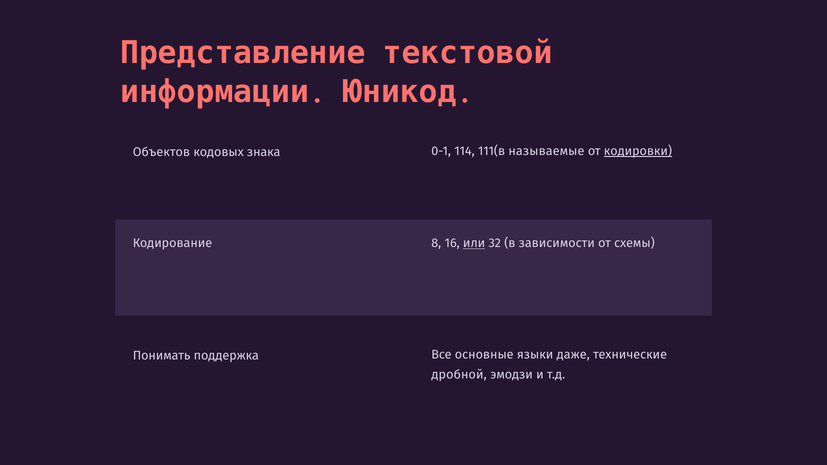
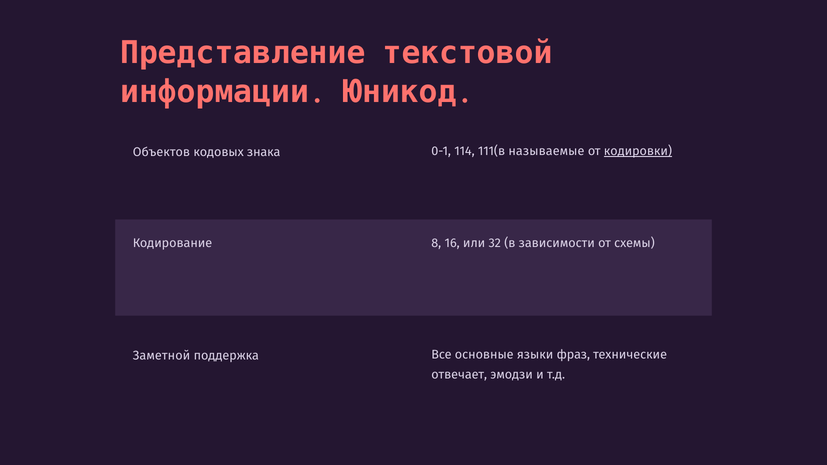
или underline: present -> none (474, 243)
Понимать: Понимать -> Заметной (162, 356)
даже: даже -> фраз (573, 355)
дробной: дробной -> отвечает (459, 375)
